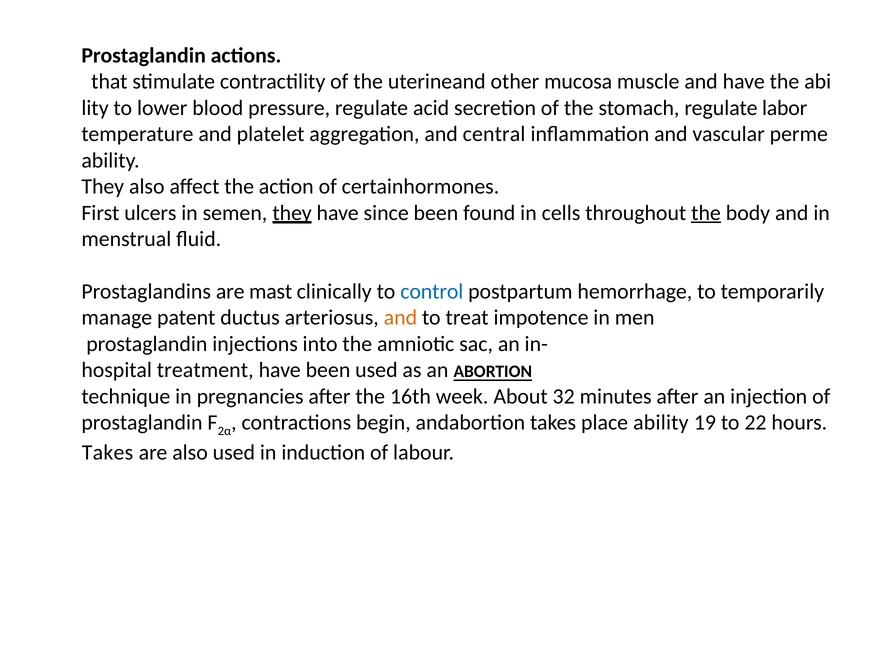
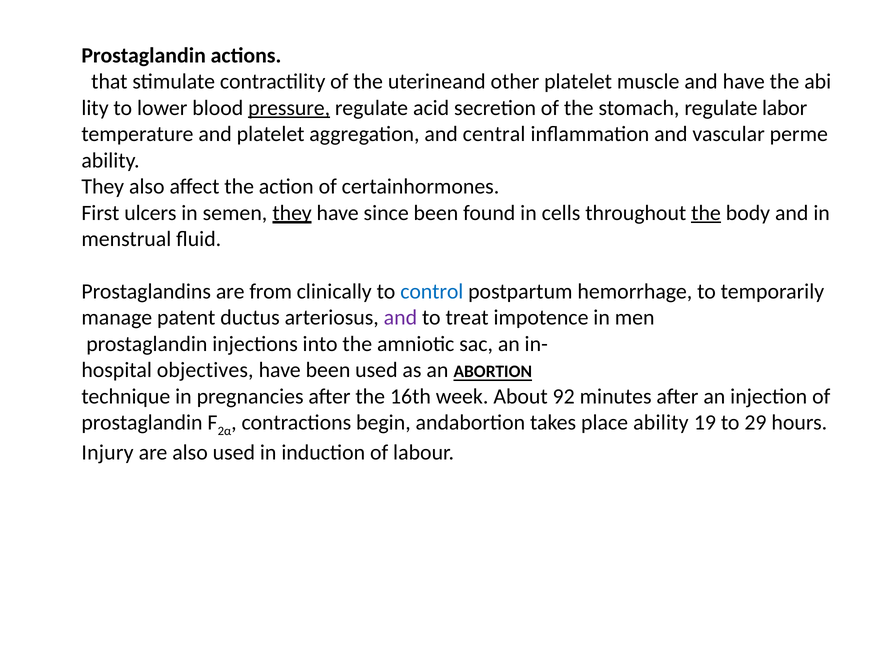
other mucosa: mucosa -> platelet (578, 82)
pressure underline: none -> present (289, 108)
mast: mast -> from (271, 291)
and colour: orange -> purple (400, 318)
treatment: treatment -> objectives (205, 370)
32: 32 -> 92 (564, 396)
22: 22 -> 29 (755, 422)
Takes: Takes -> Injury (108, 452)
